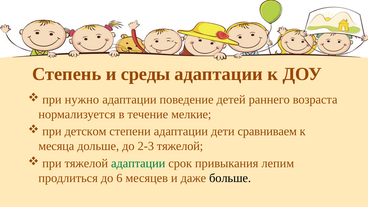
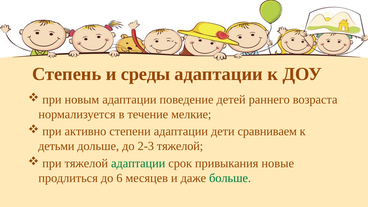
нужно: нужно -> новым (82, 100)
детском: детском -> активно (85, 131)
месяца: месяца -> детьми (56, 146)
лепим: лепим -> новые (278, 163)
больше colour: black -> green (230, 178)
